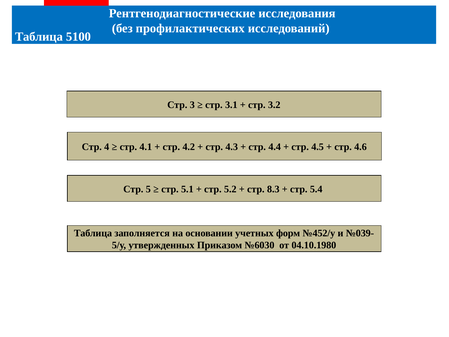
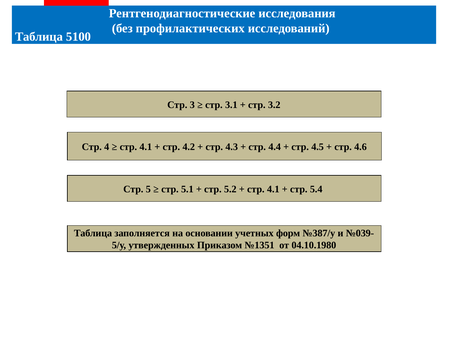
8.3: 8.3 -> 4.1 (273, 189)
№452/у: №452/у -> №387/у (319, 233)
№6030: №6030 -> №1351 (259, 245)
